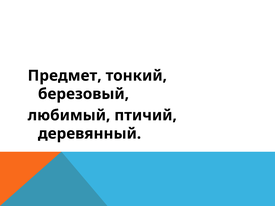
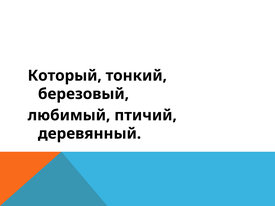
Предмет: Предмет -> Который (65, 76)
